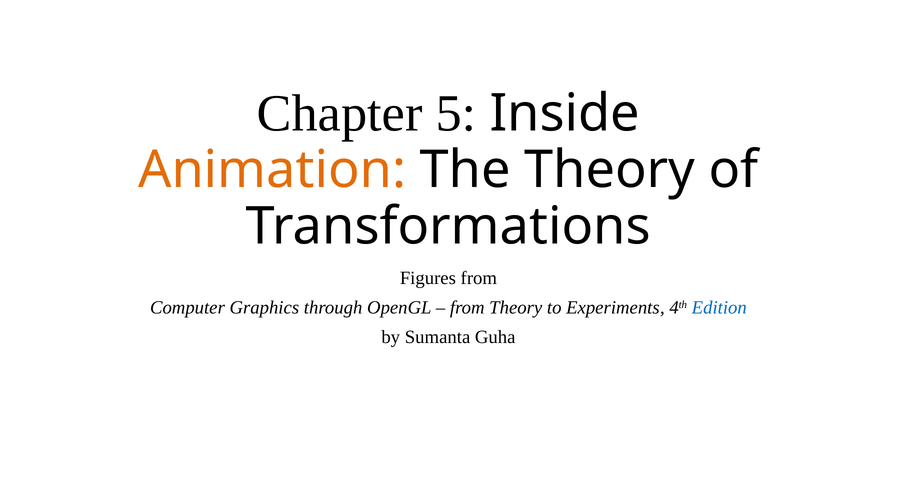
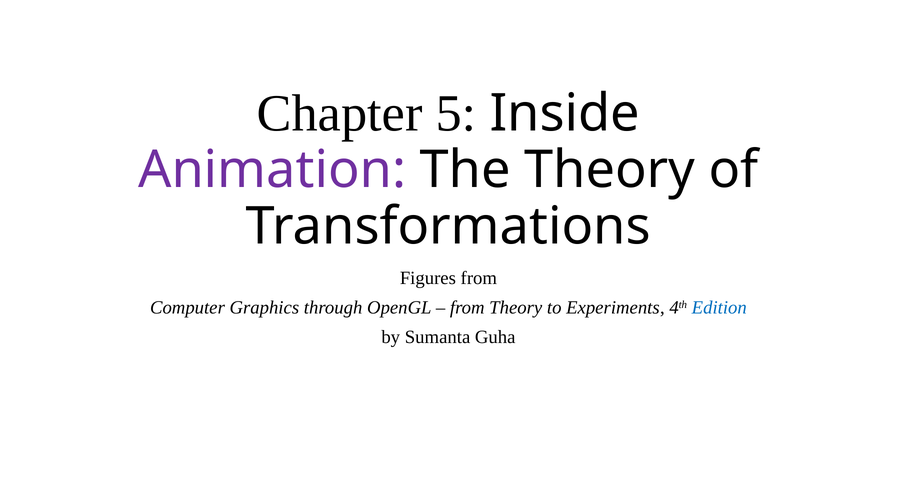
Animation colour: orange -> purple (272, 170)
